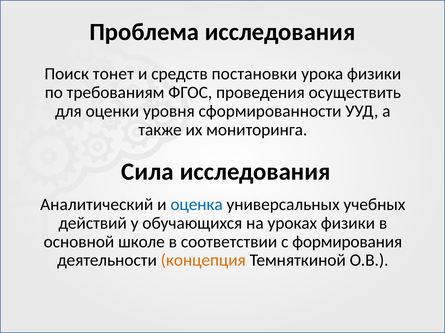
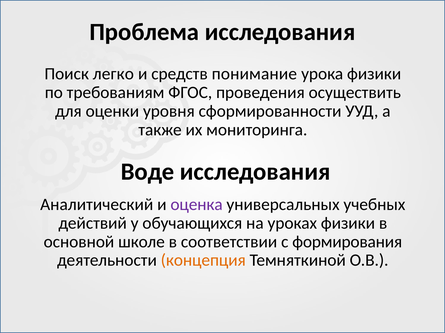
тонет: тонет -> легко (113, 74)
постановки: постановки -> понимание (254, 74)
Сила: Сила -> Воде (148, 172)
оценка colour: blue -> purple (197, 205)
